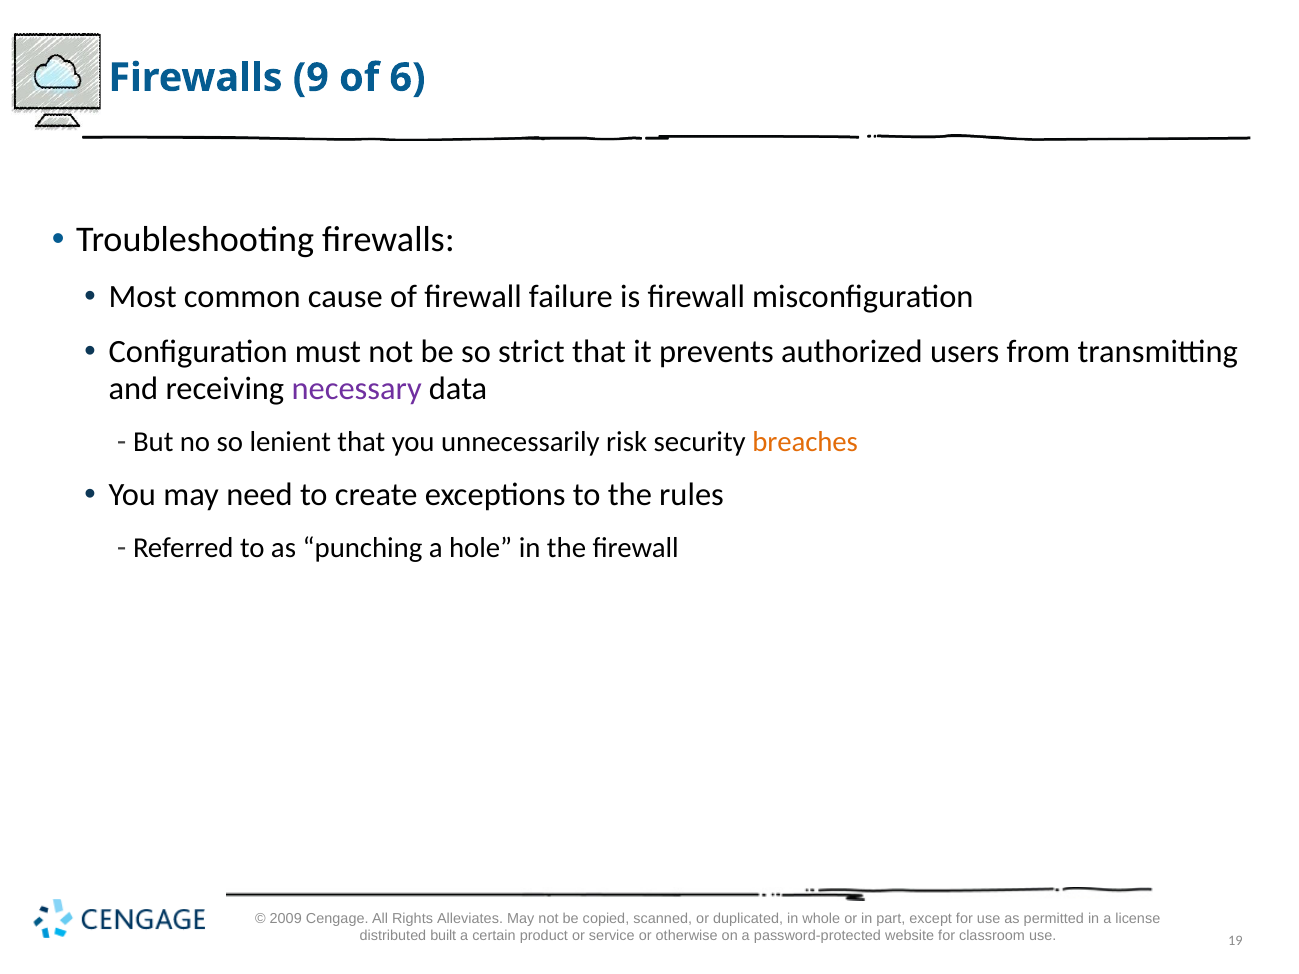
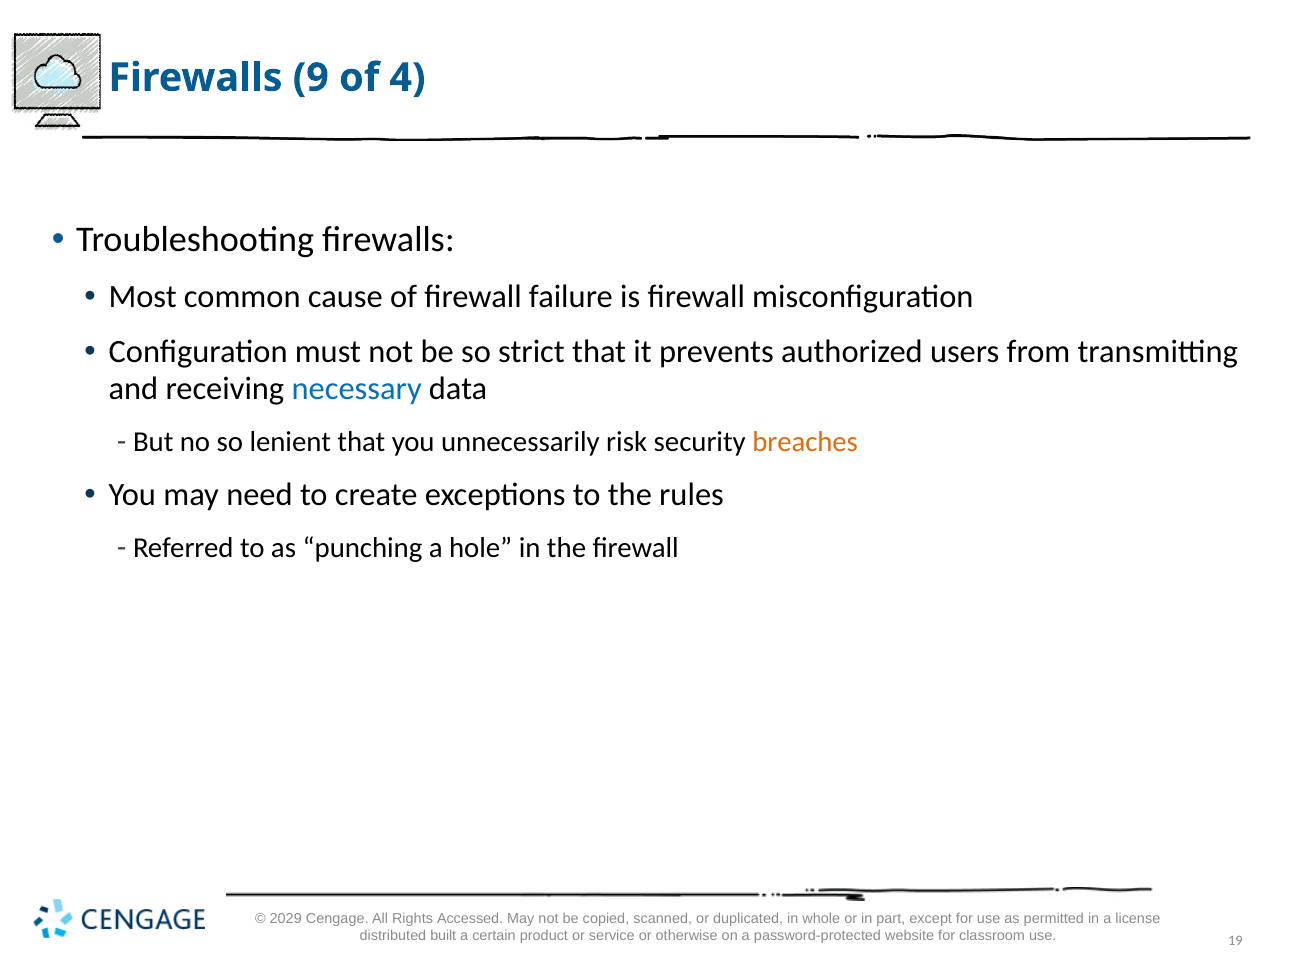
6: 6 -> 4 (407, 78)
necessary colour: purple -> blue (357, 389)
2009: 2009 -> 2029 (286, 919)
Alleviates: Alleviates -> Accessed (470, 919)
